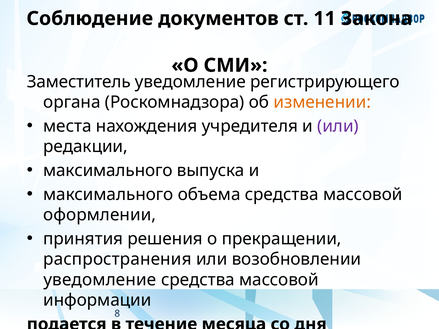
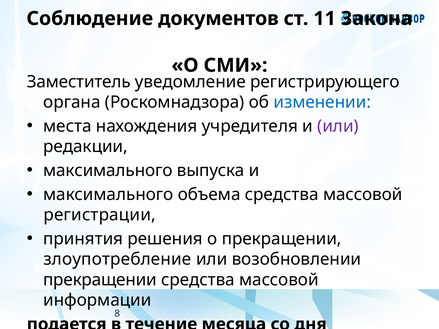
изменении colour: orange -> blue (322, 102)
оформлении: оформлении -> регистрации (100, 215)
распространения: распространения -> злоупотребление (117, 260)
уведомление: уведомление -> прекращении (100, 280)
